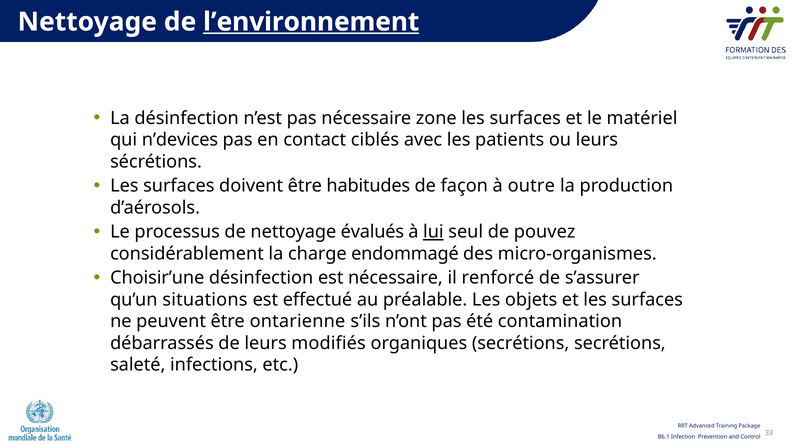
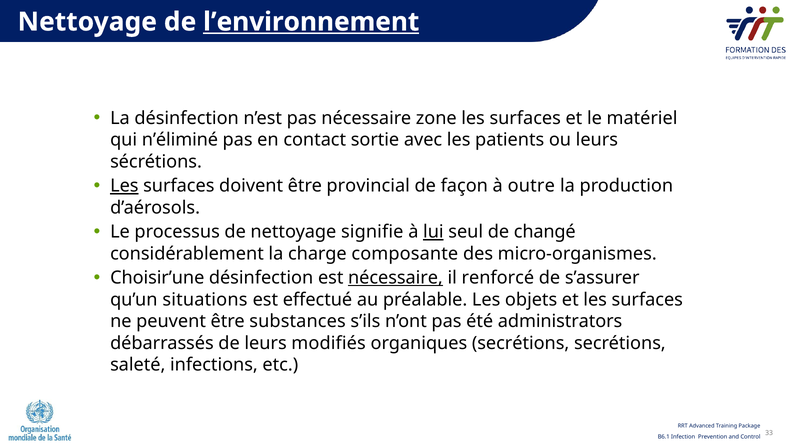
n’devices: n’devices -> n’éliminé (180, 140)
ciblés: ciblés -> sortie (375, 140)
Les underline: none -> present (124, 186)
habitudes: habitudes -> provincial (368, 186)
évalués: évalués -> signifie (372, 232)
pouvez: pouvez -> changé (545, 232)
endommagé: endommagé -> composante (405, 254)
nécessaire underline: none -> present (395, 278)
ontarienne: ontarienne -> substances (298, 322)
contamination: contamination -> administrators (560, 322)
